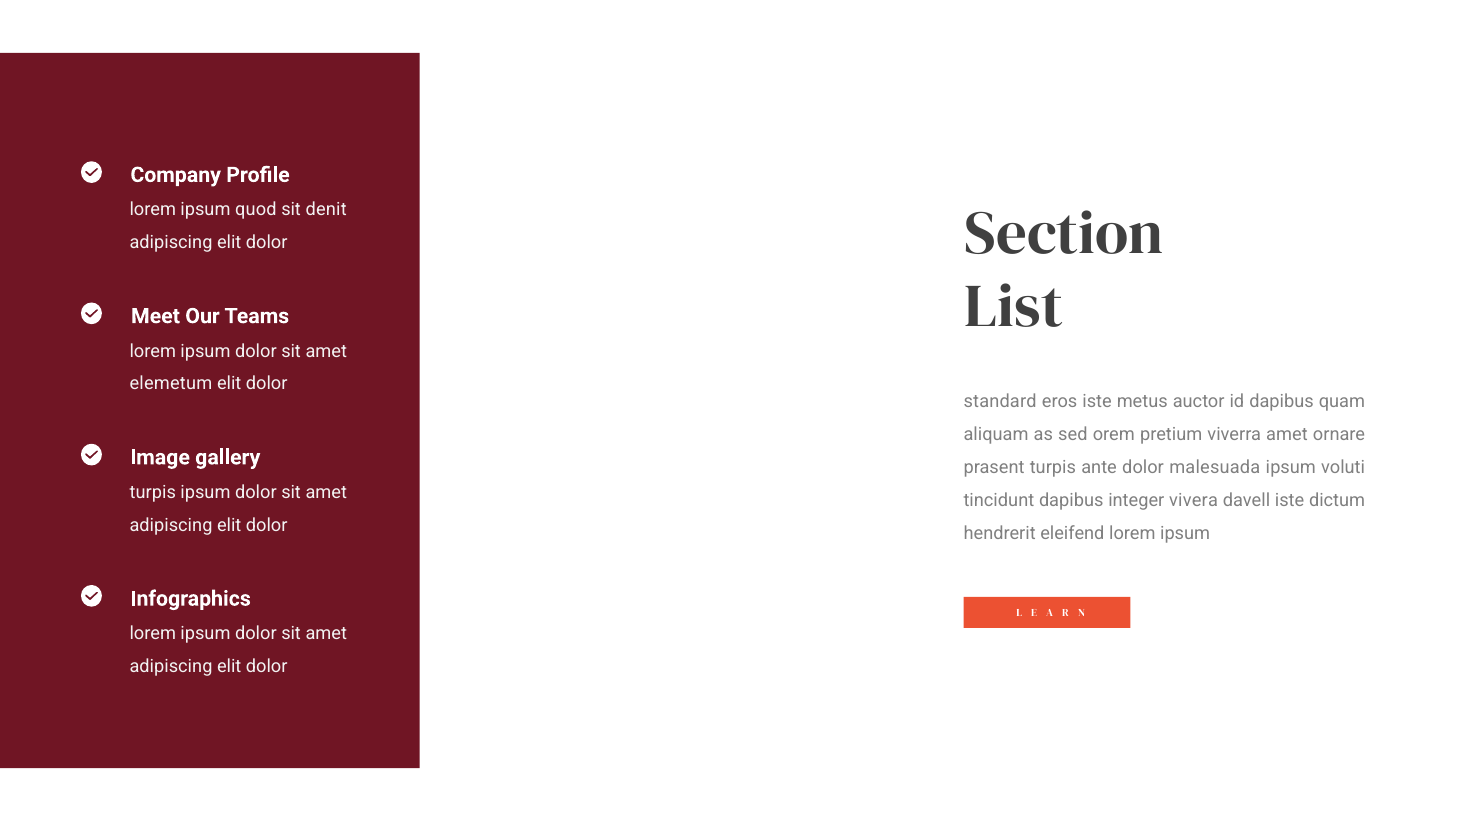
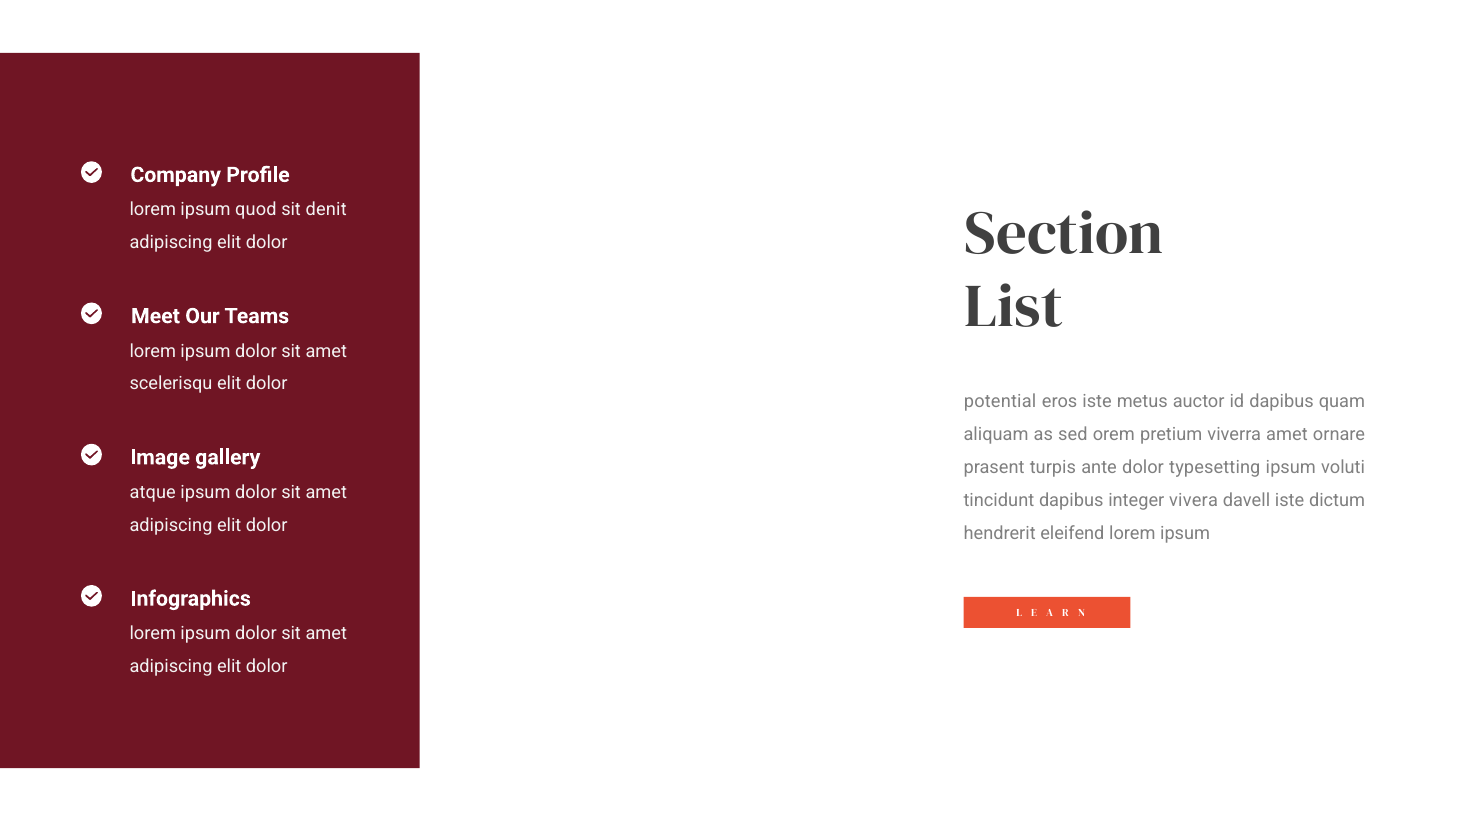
elemetum: elemetum -> scelerisqu (171, 384)
standard: standard -> potential (1000, 402)
malesuada: malesuada -> typesetting (1215, 467)
turpis: turpis -> atque (153, 492)
